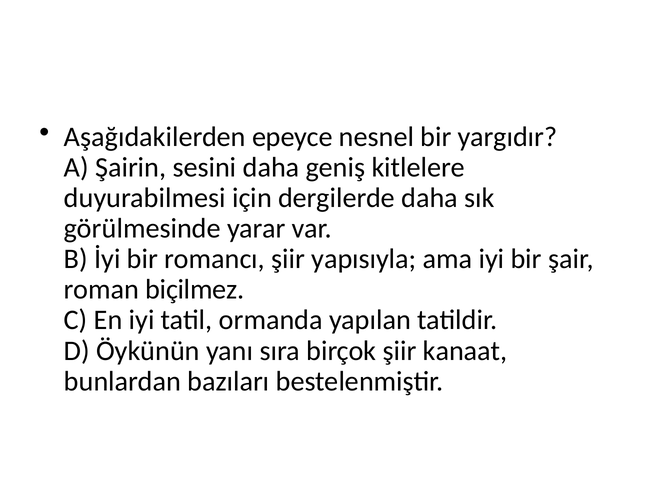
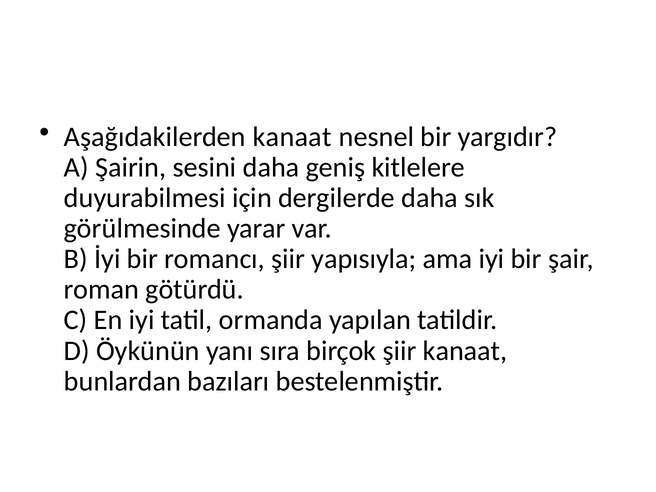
Aşağıdakilerden epeyce: epeyce -> kanaat (292, 137)
biçilmez: biçilmez -> götürdü (195, 290)
